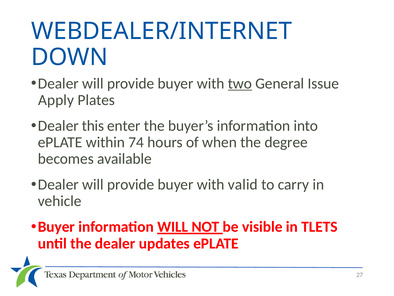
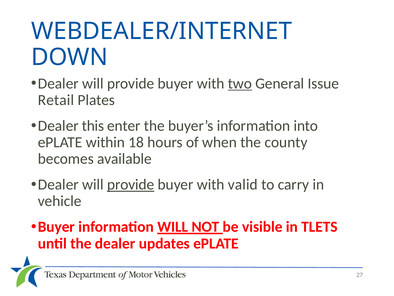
Apply: Apply -> Retail (56, 100)
74: 74 -> 18 (136, 142)
degree: degree -> county (286, 142)
provide underline: none -> present (131, 184)
